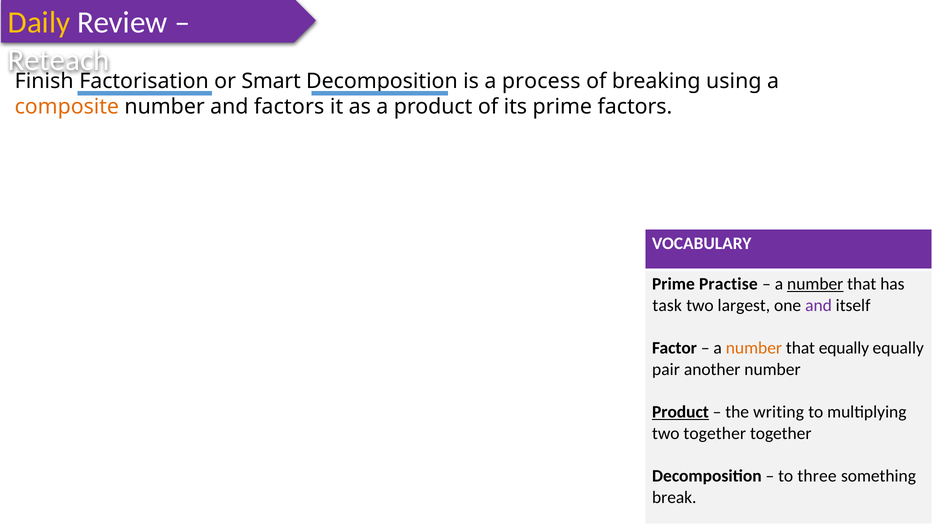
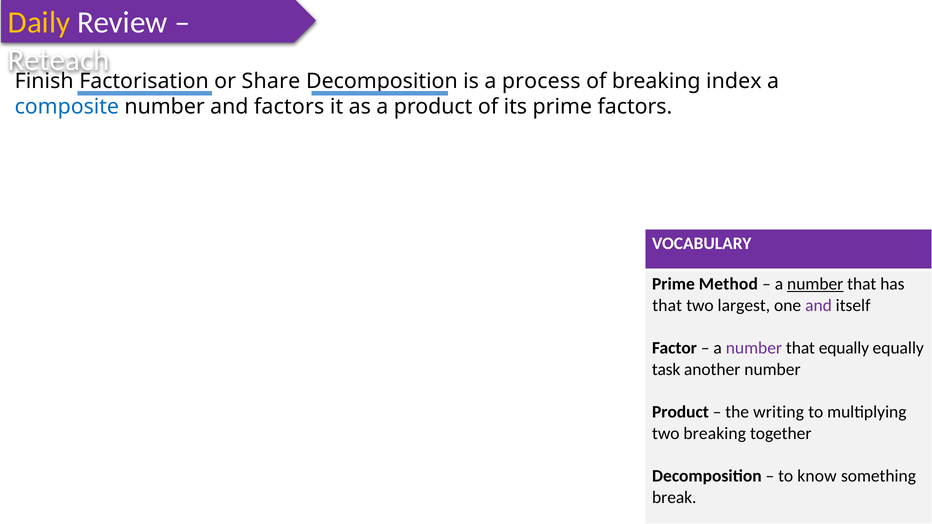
Smart: Smart -> Share (271, 81)
using: using -> index (734, 81)
composite colour: orange -> blue (67, 107)
Practise: Practise -> Method (728, 284)
task: task -> that (667, 306)
number colour: orange -> purple (754, 348)
pair: pair -> task (666, 370)
Product underline: present -> none (680, 412)
two together: together -> breaking (715, 434)
three: three -> know (817, 476)
